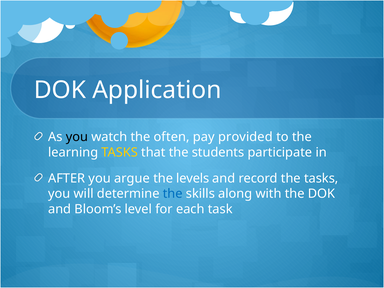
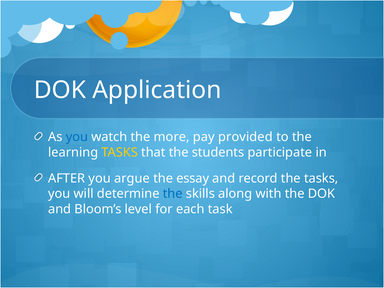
you colour: black -> blue (77, 137)
often: often -> more (172, 137)
levels: levels -> essay (193, 178)
